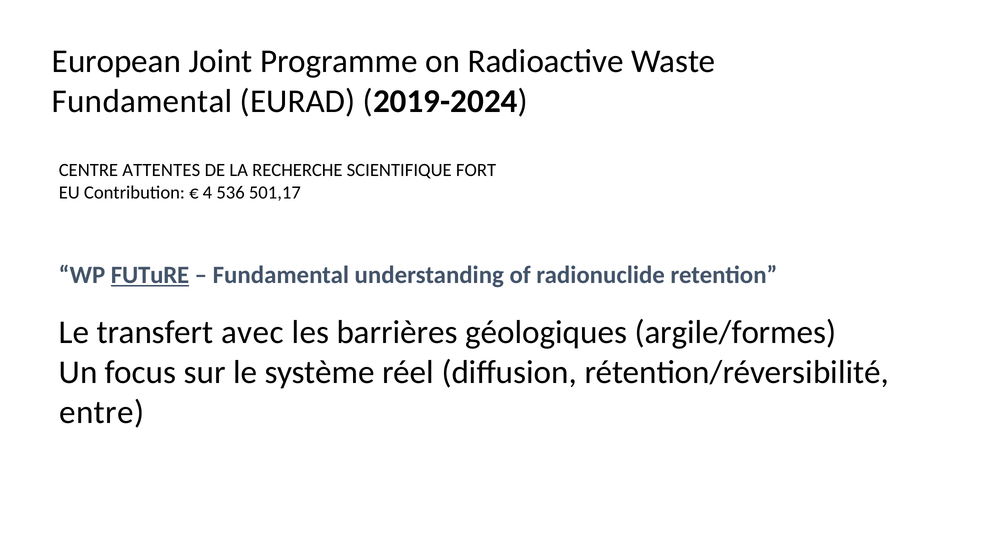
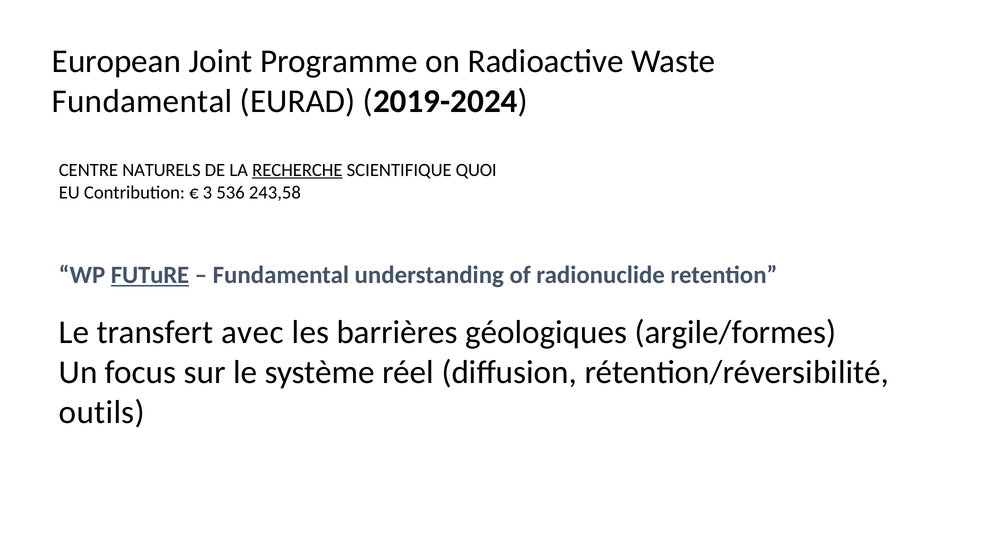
ATTENTES: ATTENTES -> NATURELS (161, 170)
RECHERCHE underline: none -> present (297, 170)
FORT: FORT -> QUOI (476, 170)
4: 4 -> 3 (207, 192)
501,17: 501,17 -> 243,58 (275, 192)
entre: entre -> outils (102, 412)
